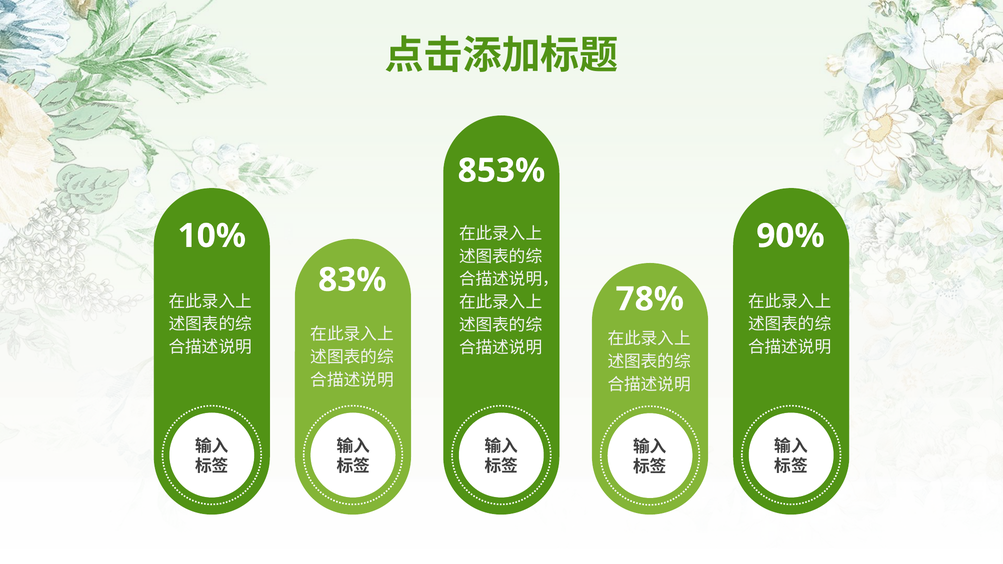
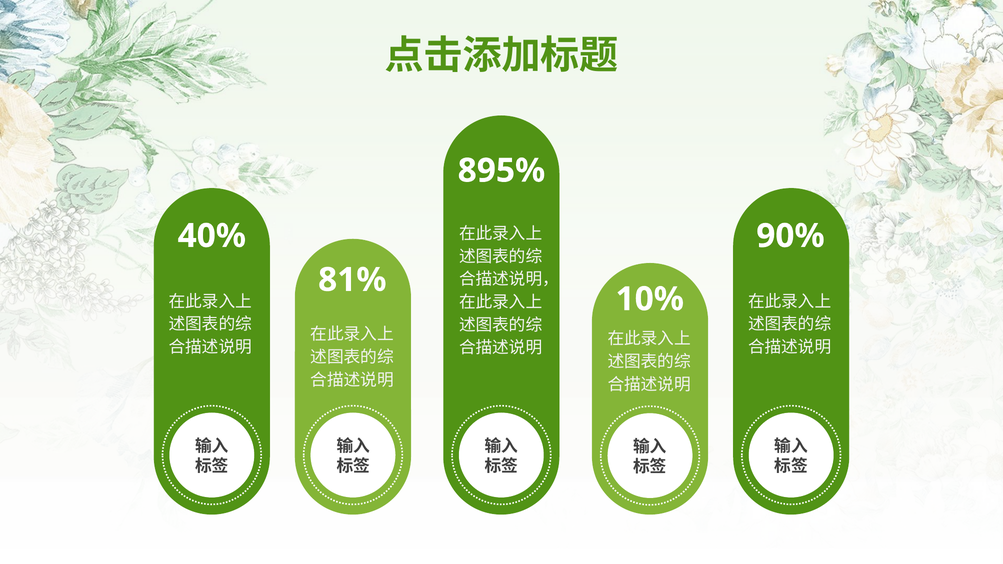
853%: 853% -> 895% (501, 171)
10%: 10% -> 40% (212, 236)
83%: 83% -> 81% (352, 280)
78%: 78% -> 10% (650, 299)
